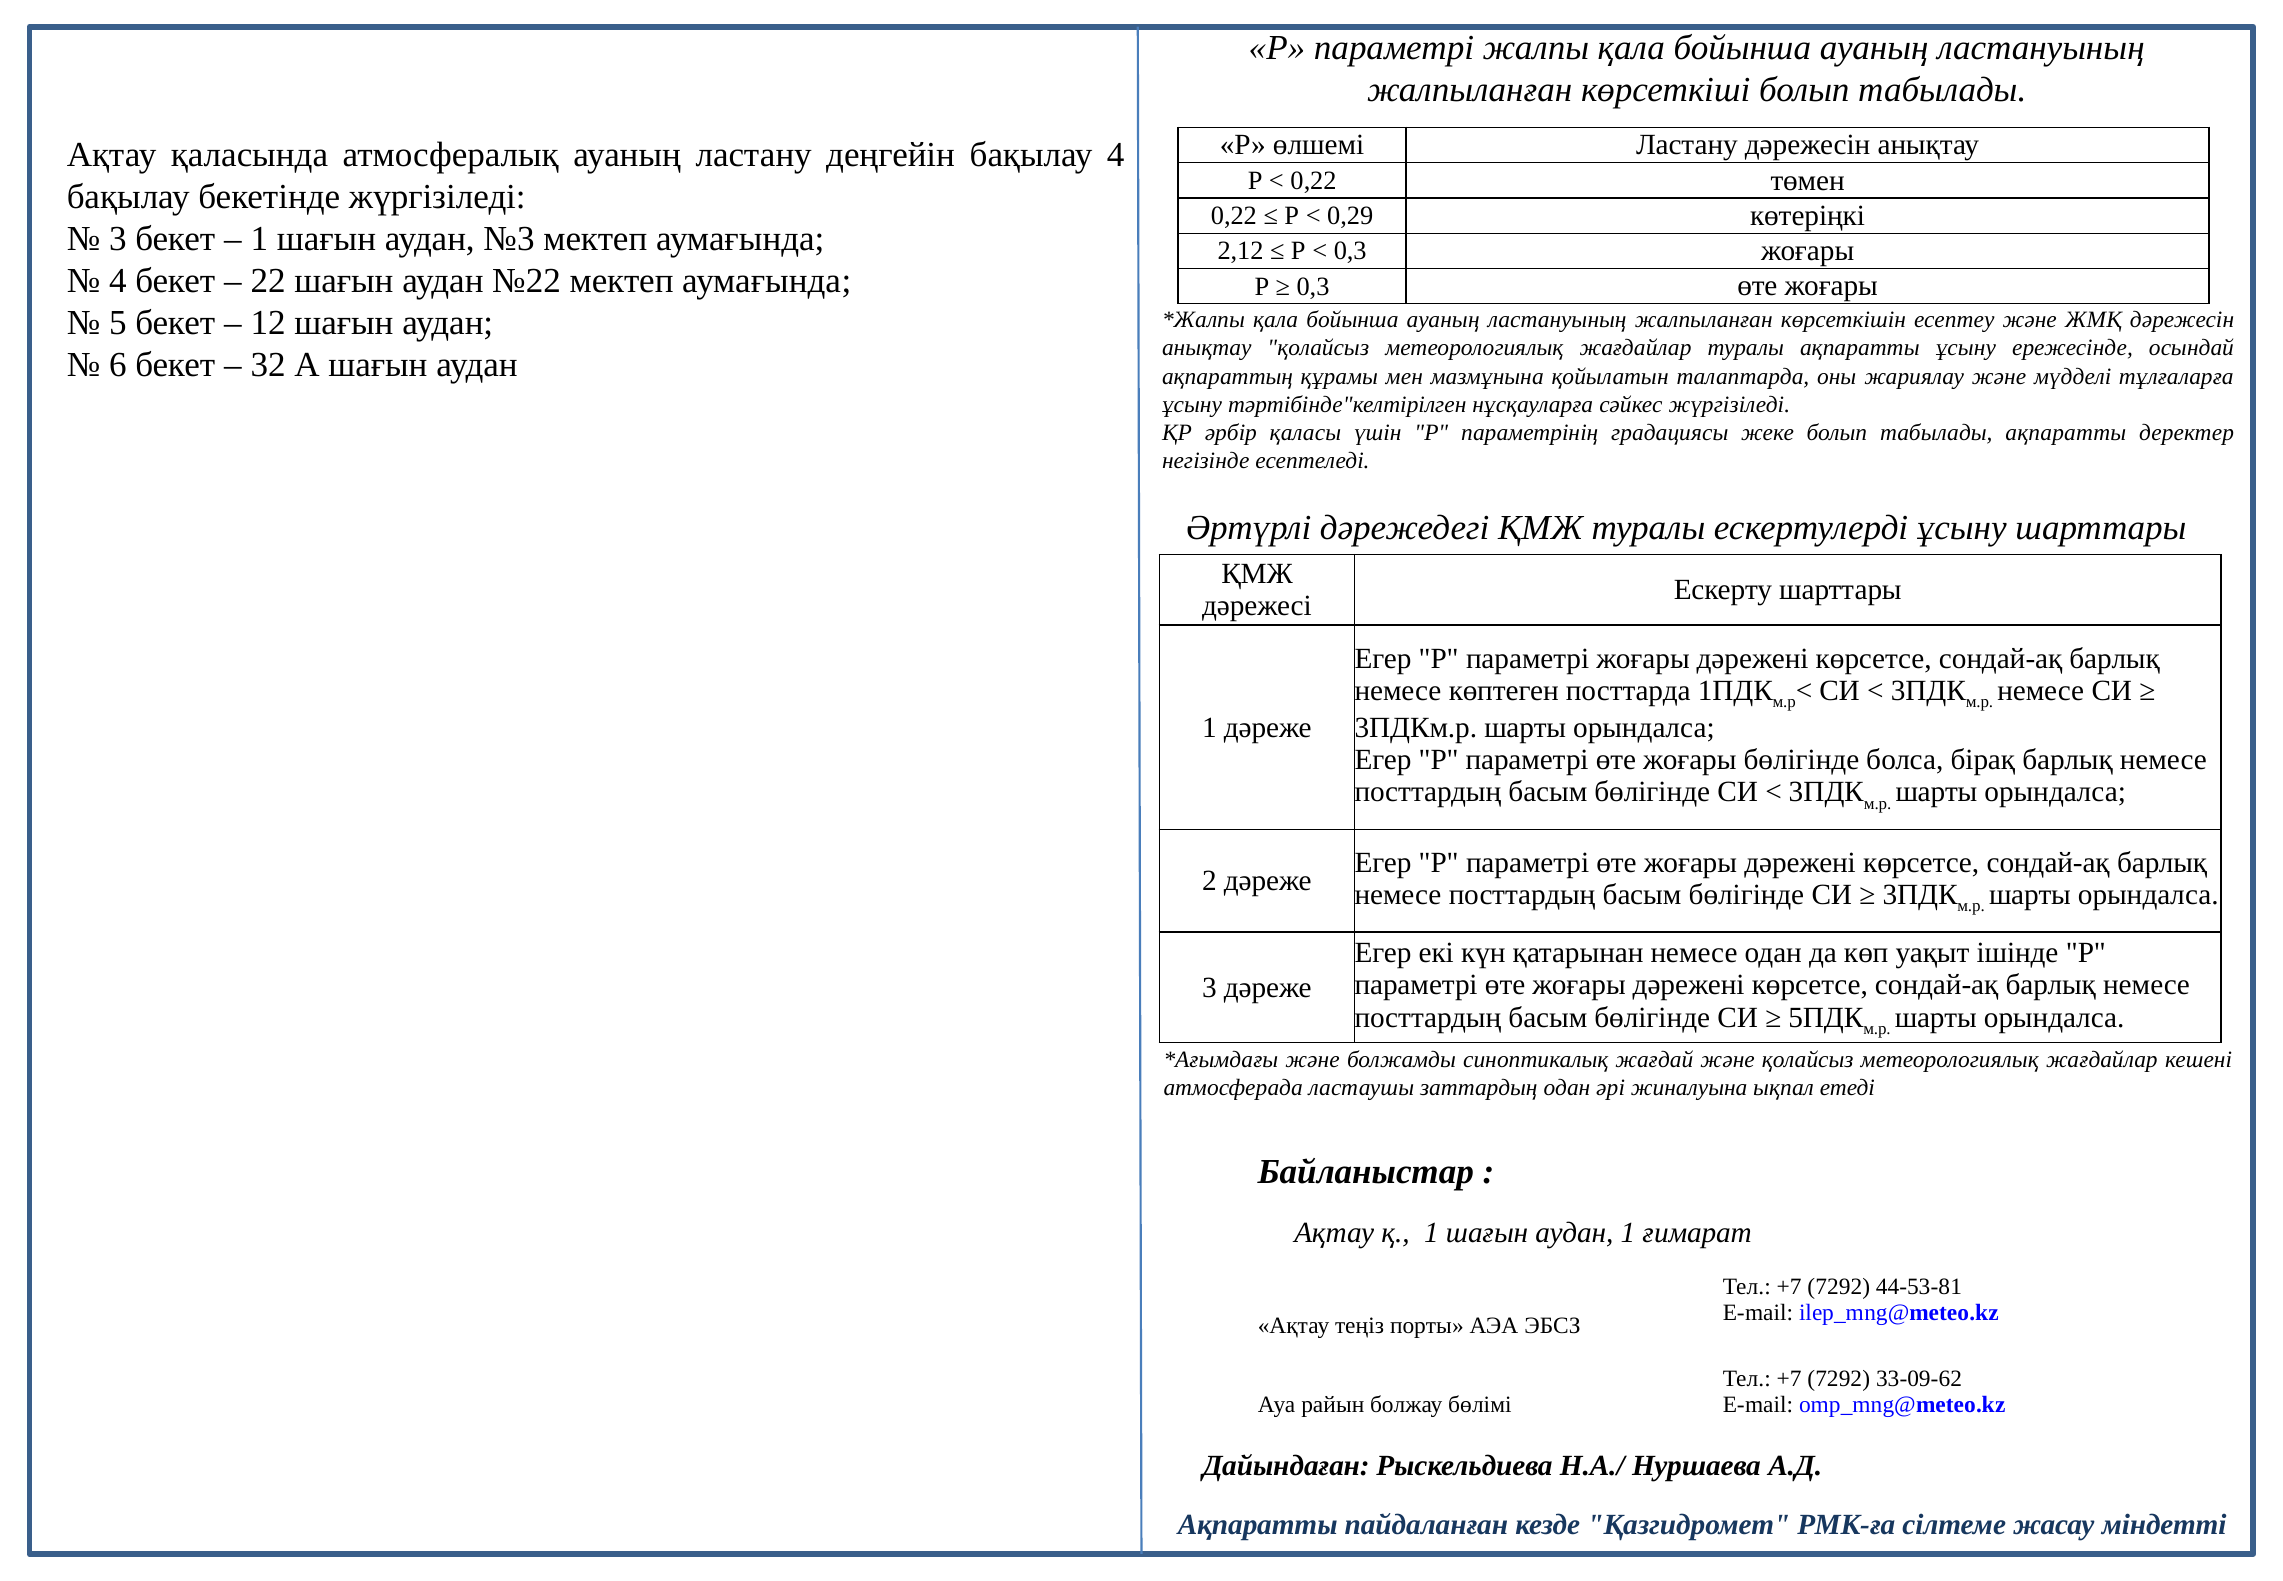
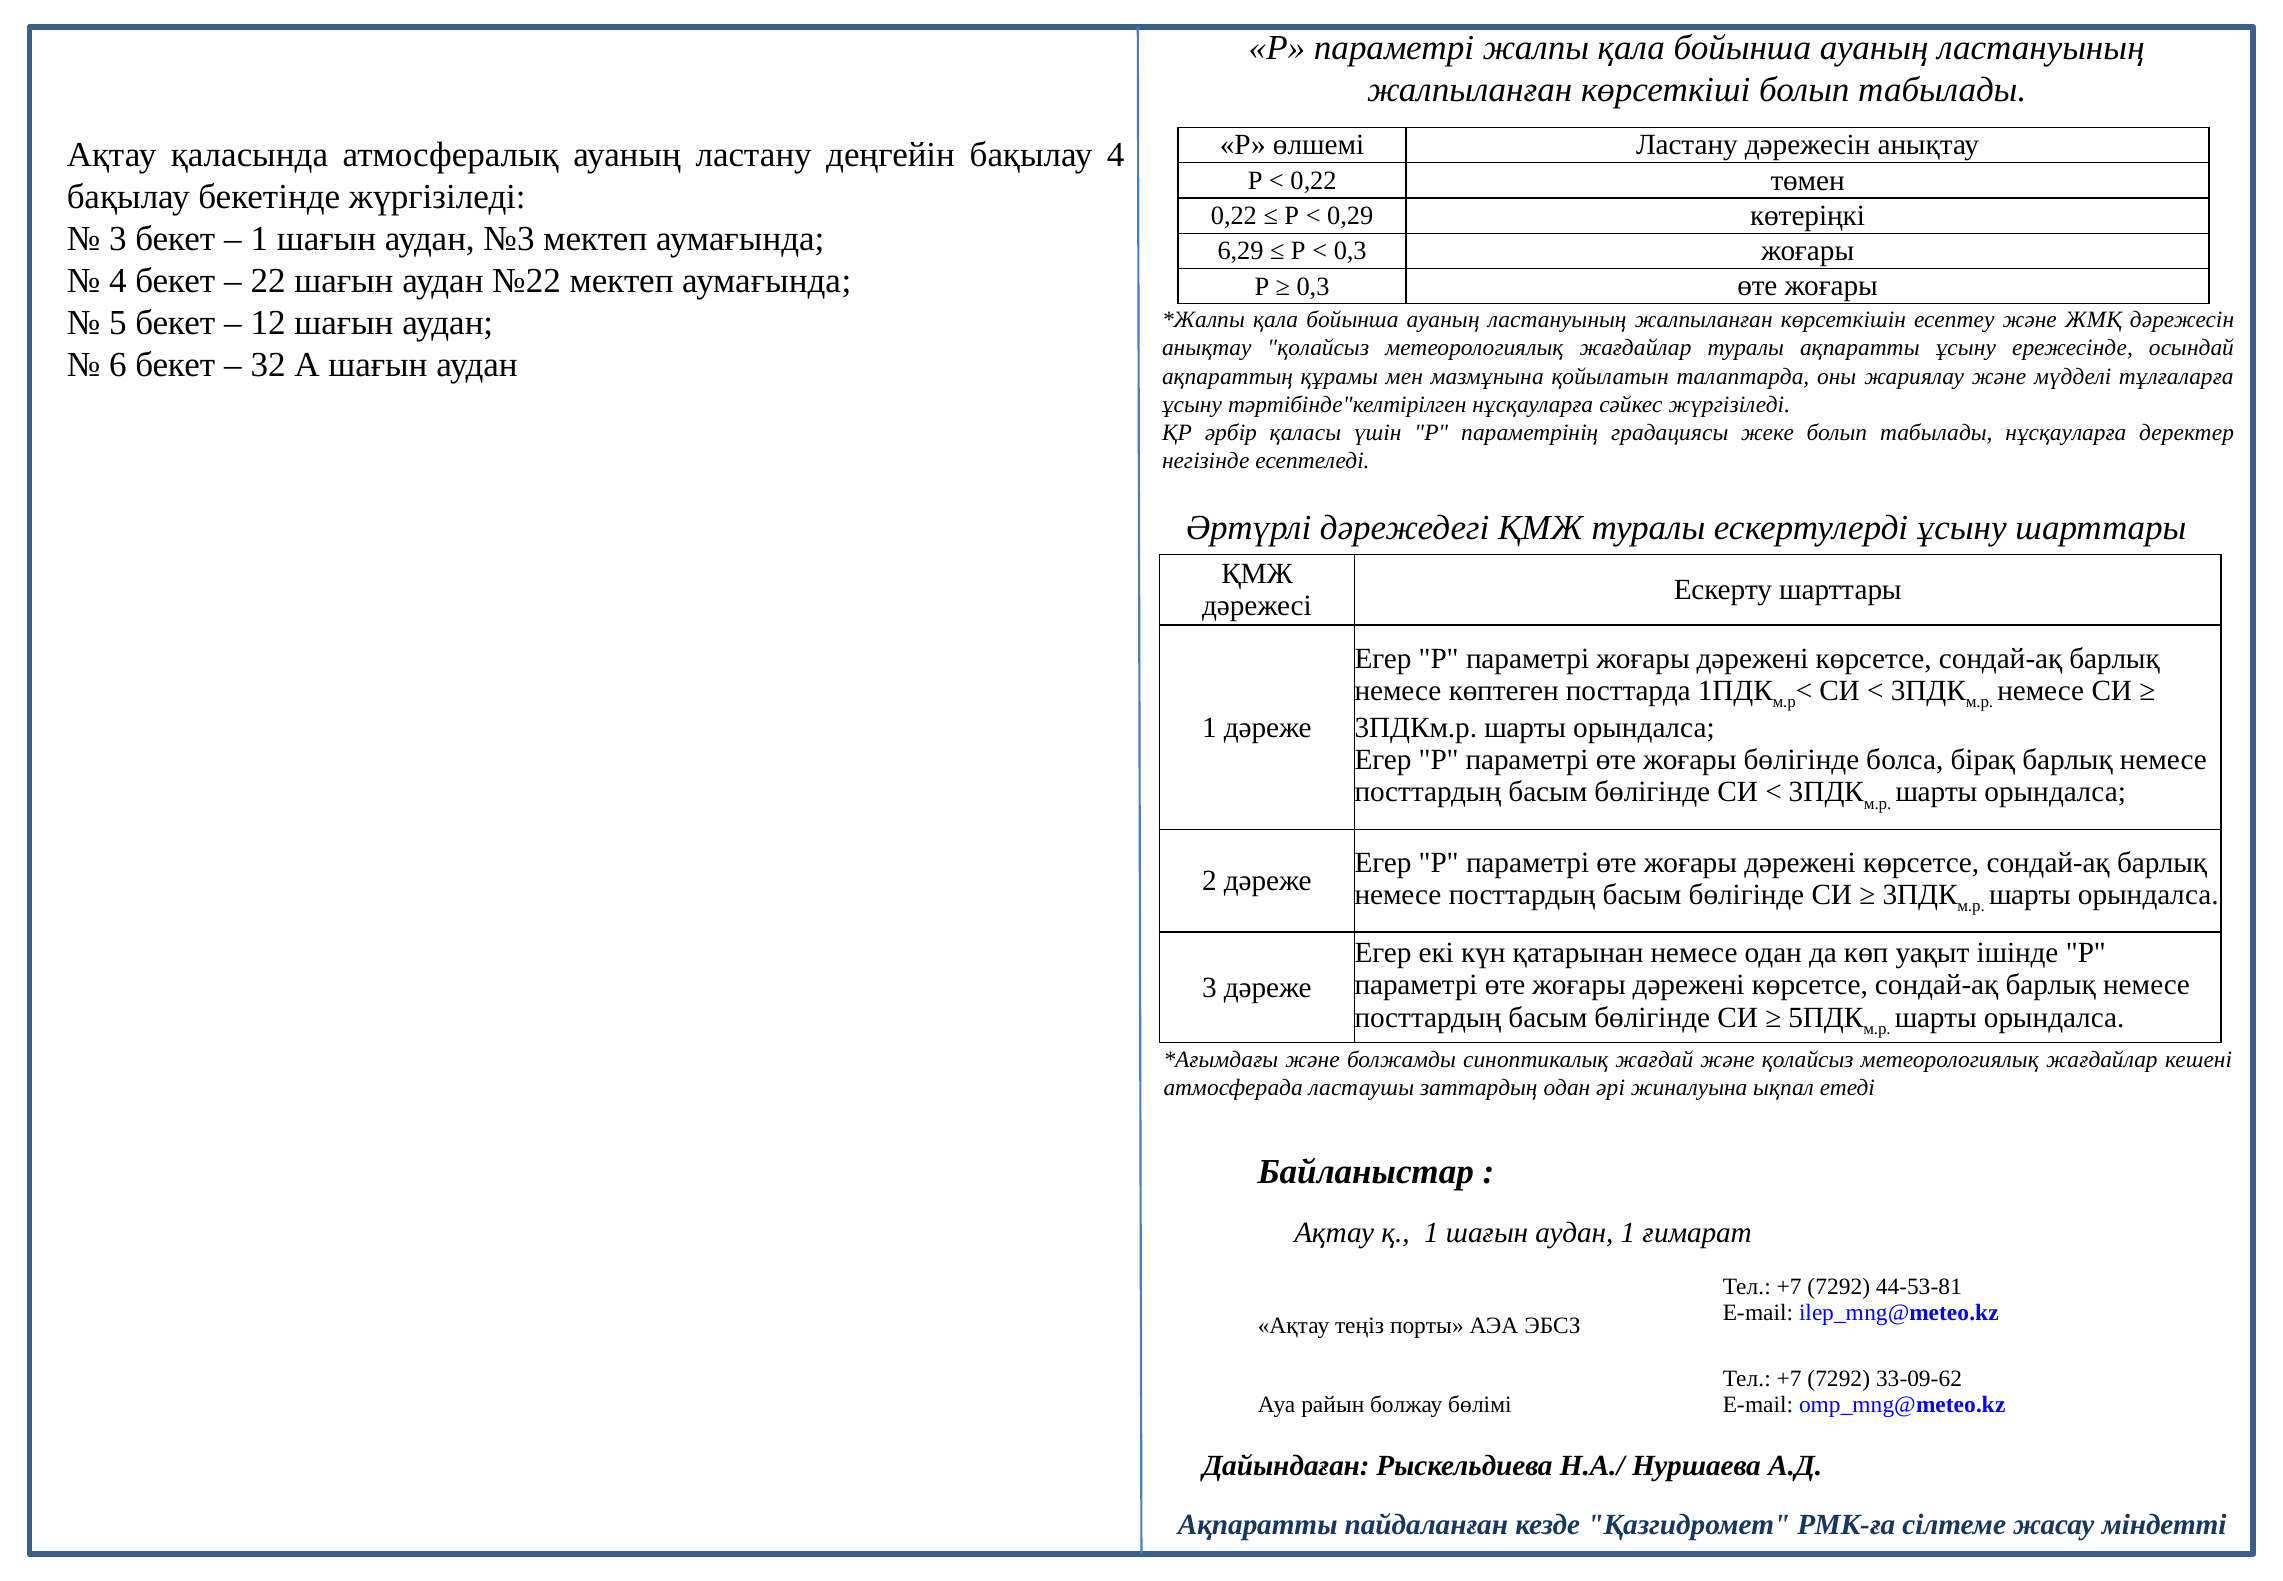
2,12: 2,12 -> 6,29 (1241, 251)
табылады ақпаратты: ақпаратты -> нұсқауларға (2066, 432)
